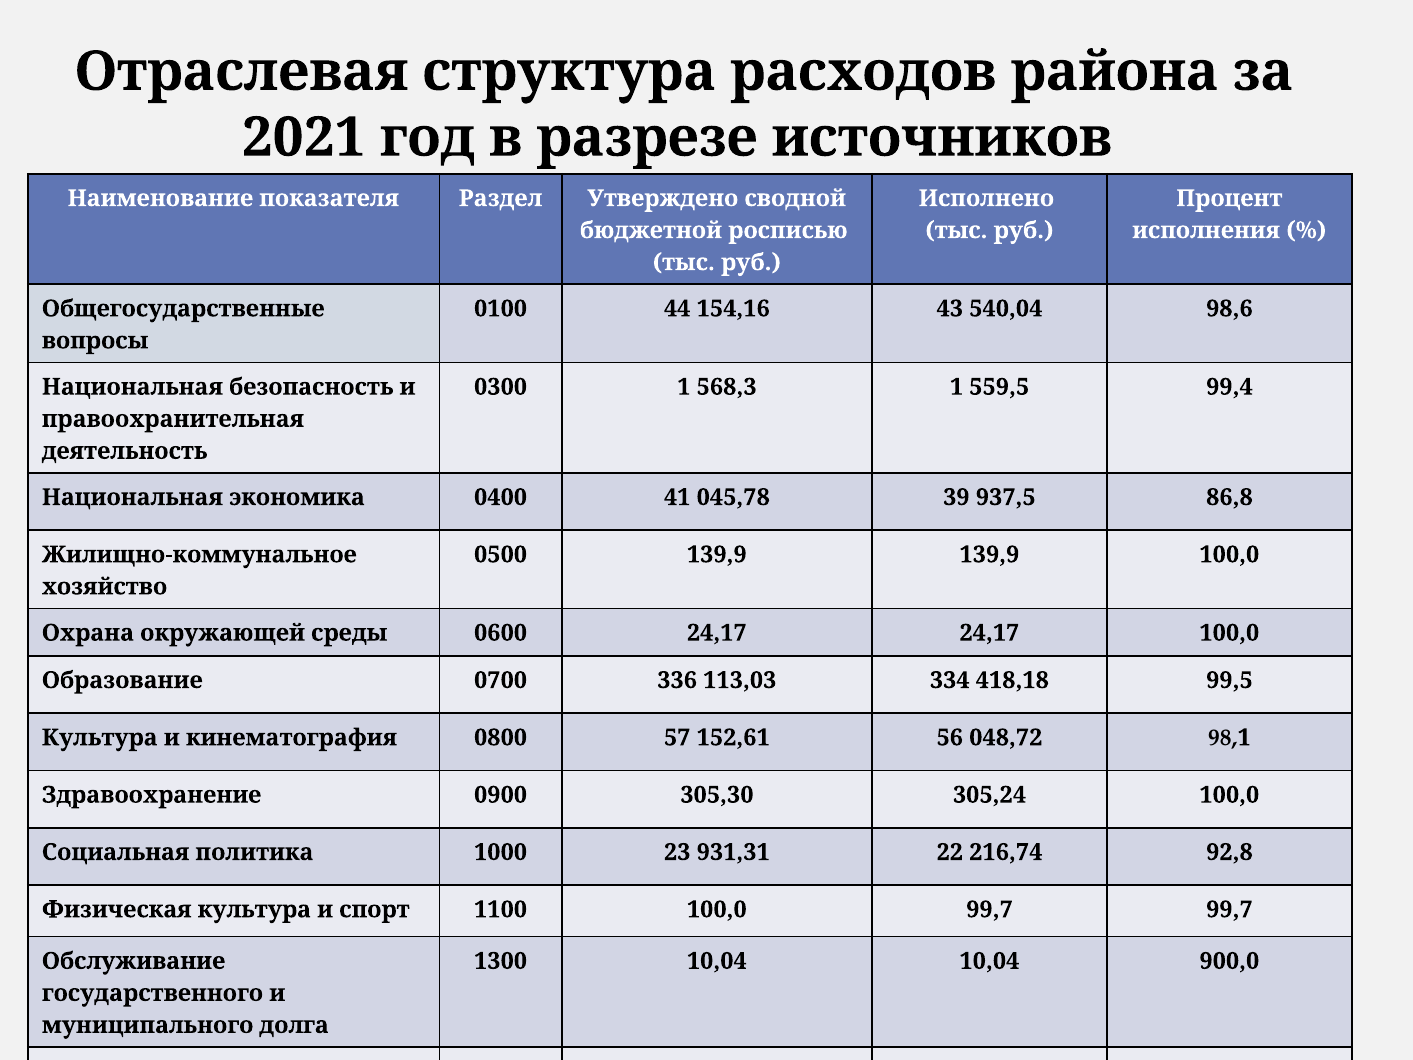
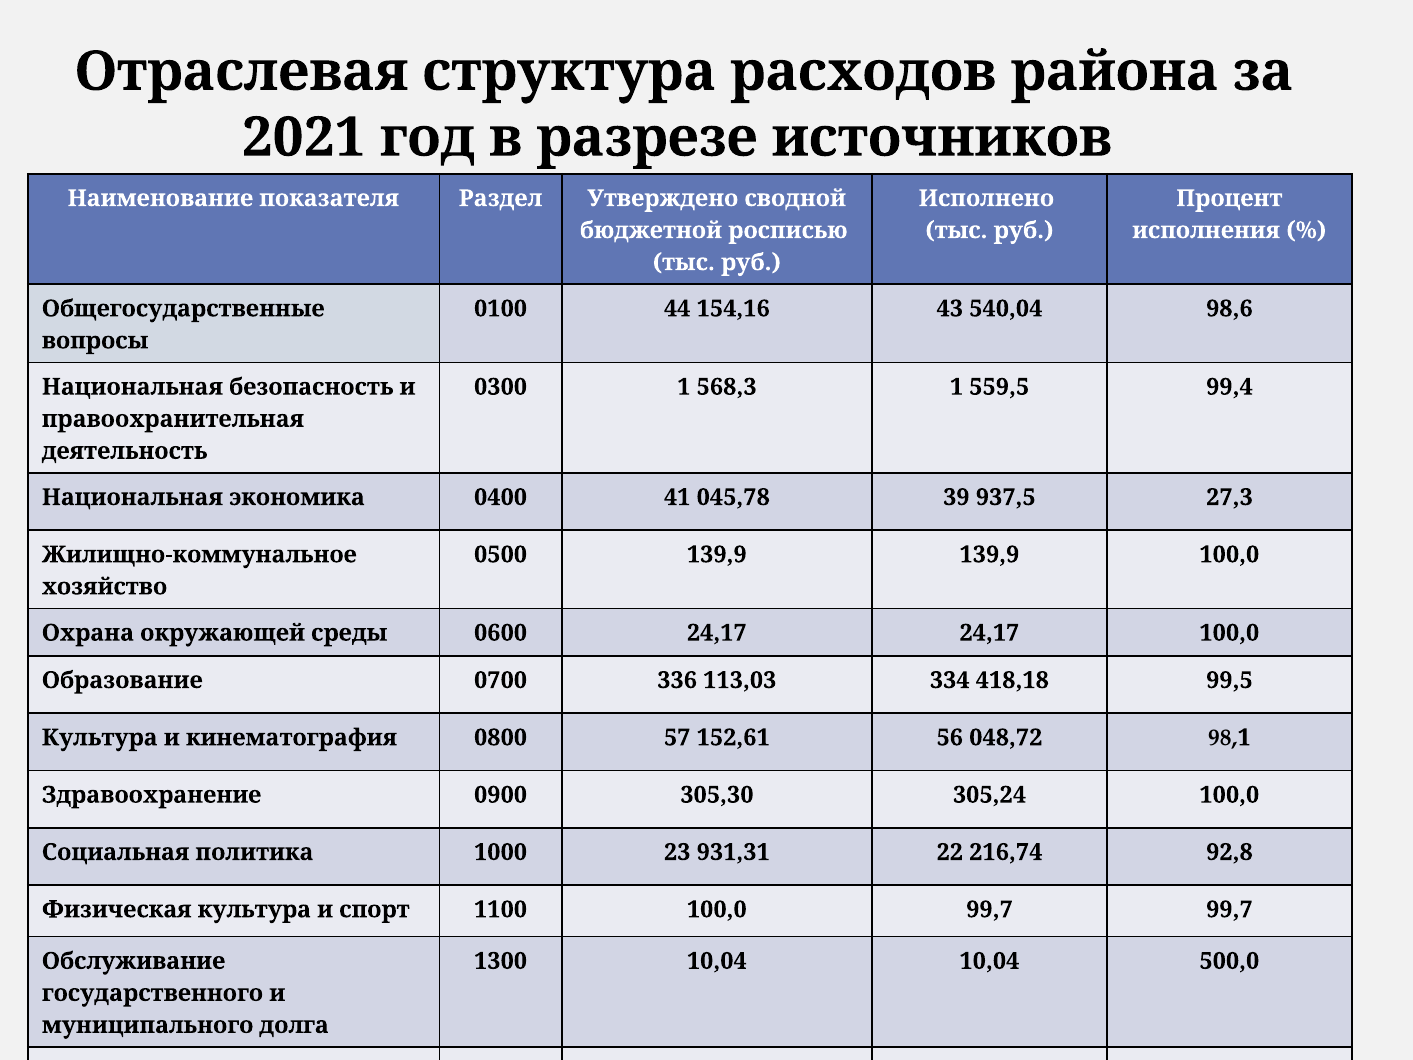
86,8: 86,8 -> 27,3 (1229, 497)
900,0: 900,0 -> 500,0 (1229, 961)
